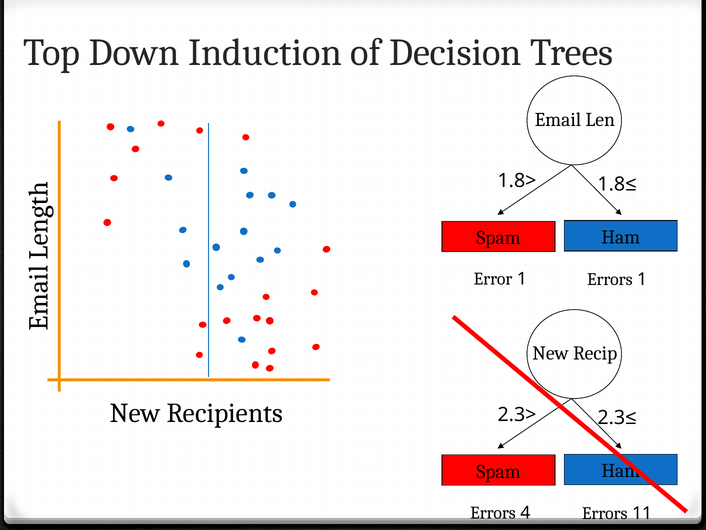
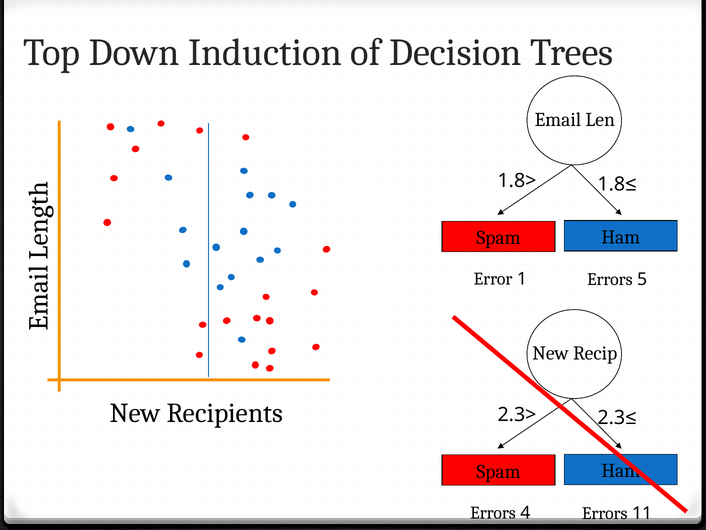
Error 1: 1 -> 5 (642, 279)
